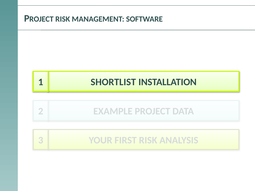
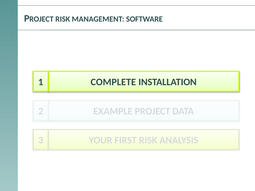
SHORTLIST: SHORTLIST -> COMPLETE (113, 82)
